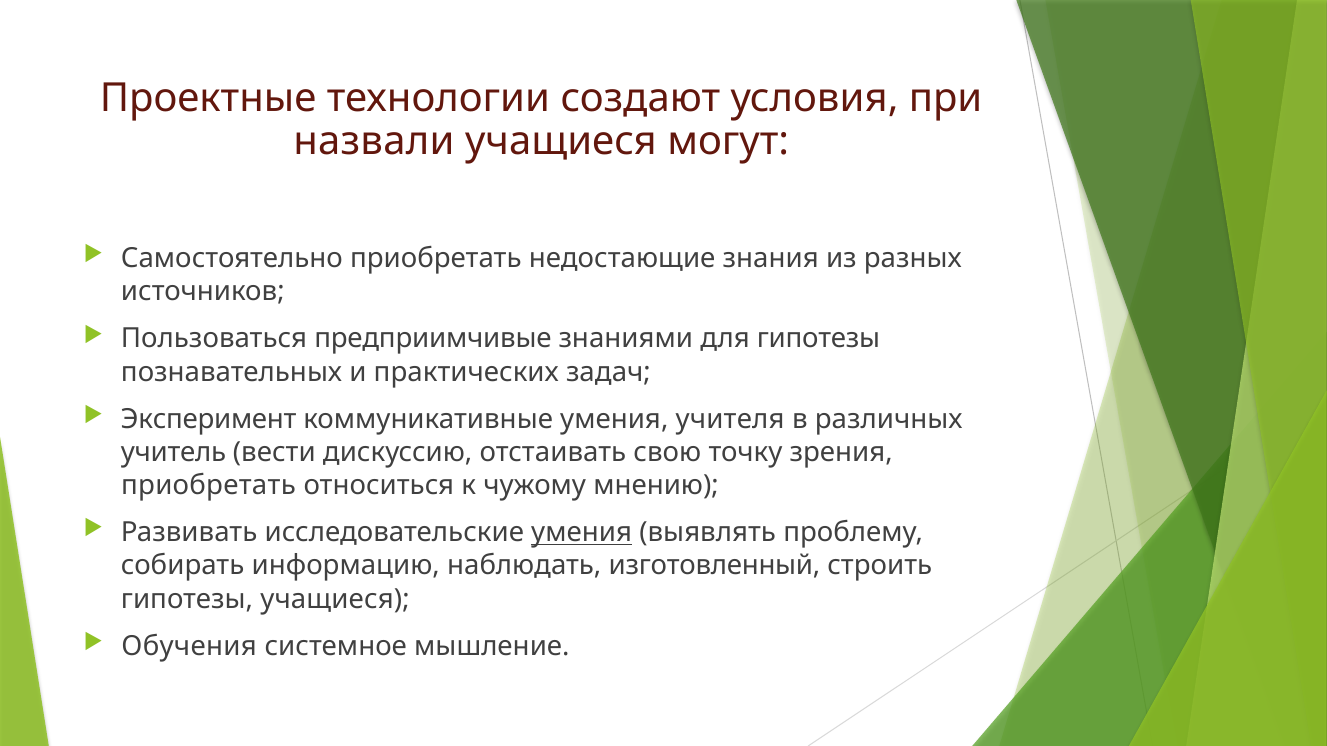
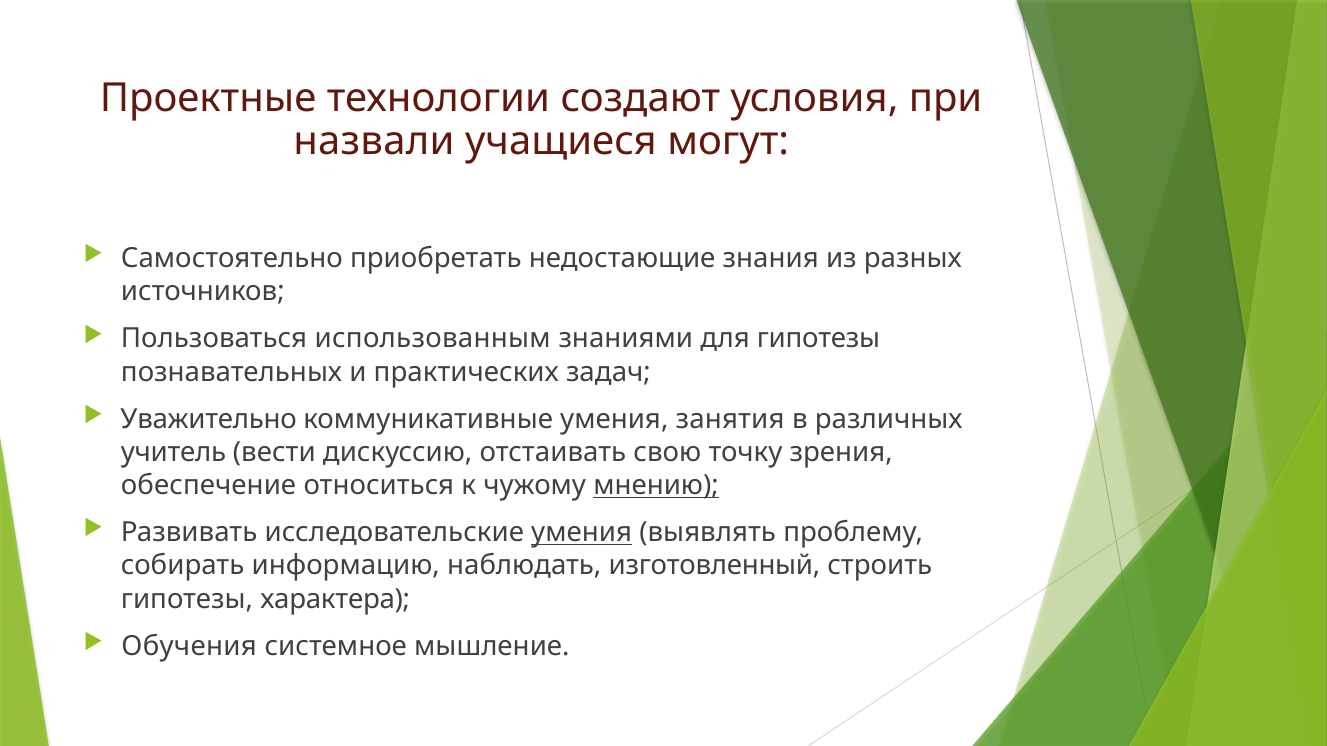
предприимчивые: предприимчивые -> использованным (433, 339)
Эксперимент: Эксперимент -> Уважительно (209, 419)
учителя: учителя -> занятия (730, 419)
приобретать: приобретать -> обеспечение (209, 486)
мнению underline: none -> present (656, 486)
гипотезы учащиеся: учащиеся -> характера (335, 599)
